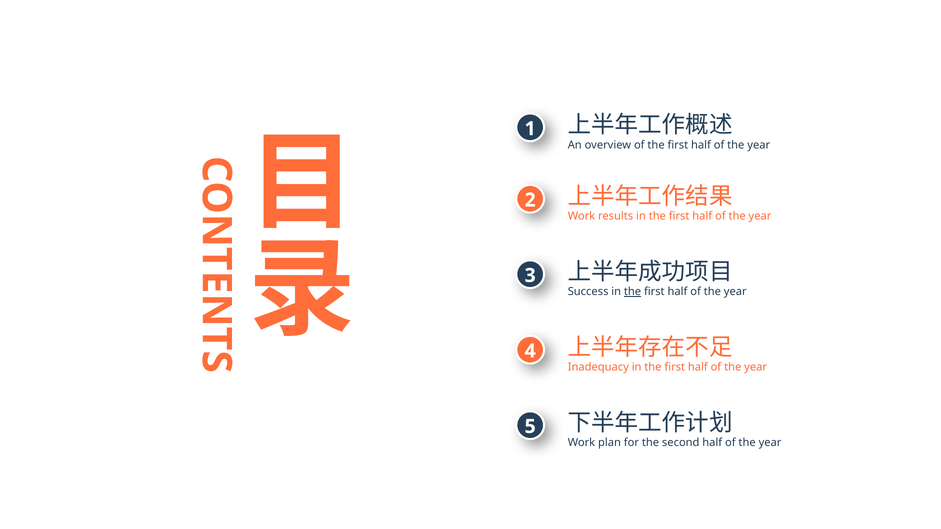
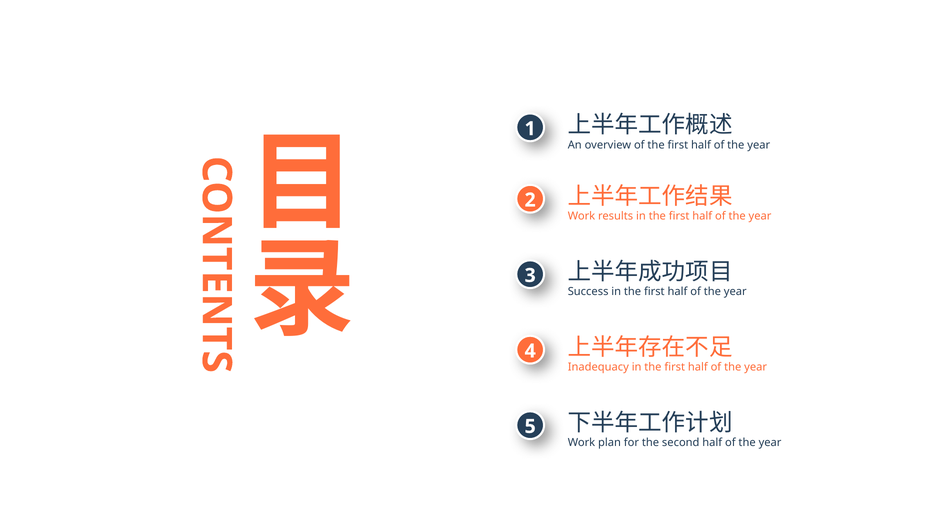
the underline: present -> none (633, 292)
